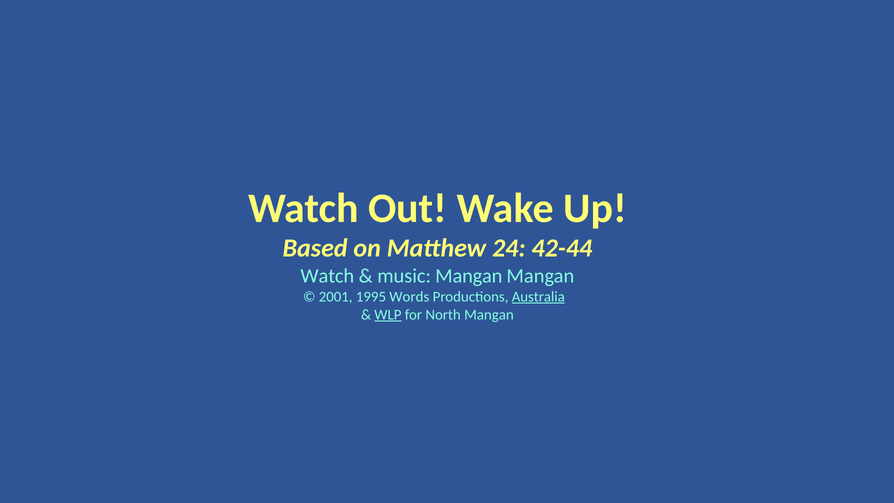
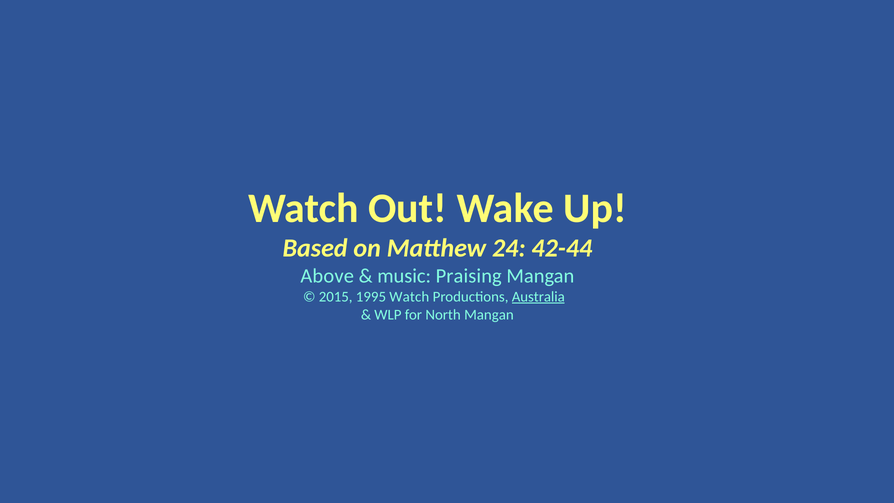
Watch: Watch -> Above (327, 276)
music Mangan: Mangan -> Praising (469, 276)
2001: 2001 -> 2015 (336, 297)
1995 Words: Words -> Watch (409, 297)
WLP underline: present -> none (388, 315)
